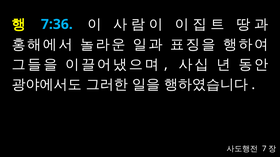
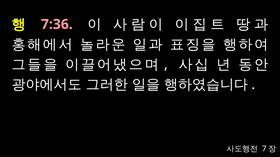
7:36 colour: light blue -> pink (57, 24)
